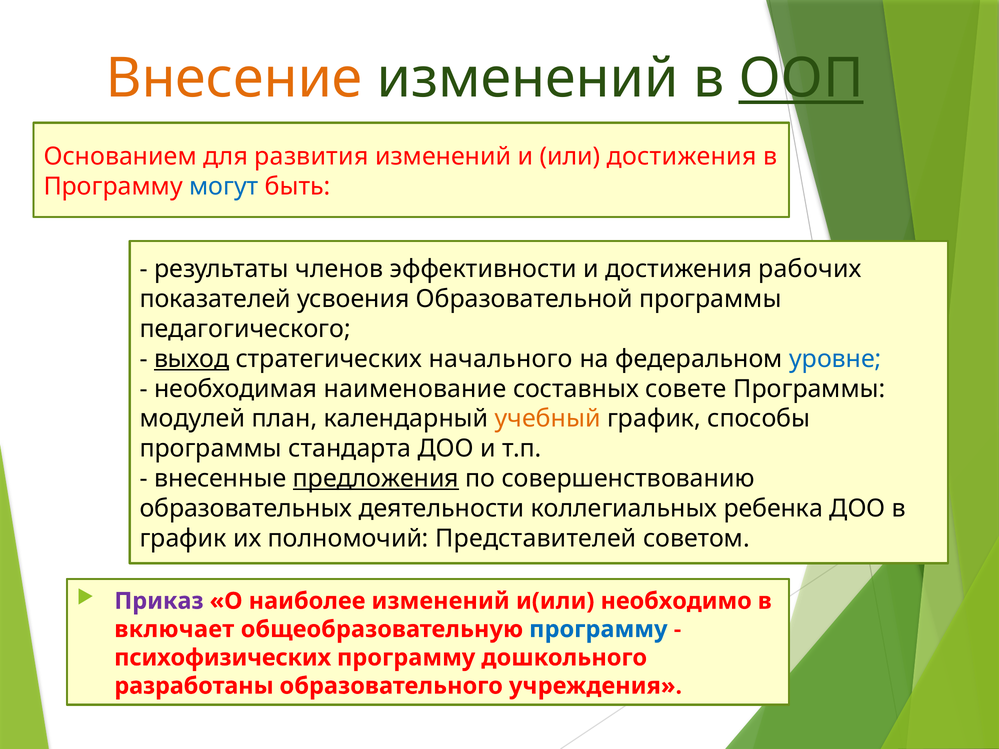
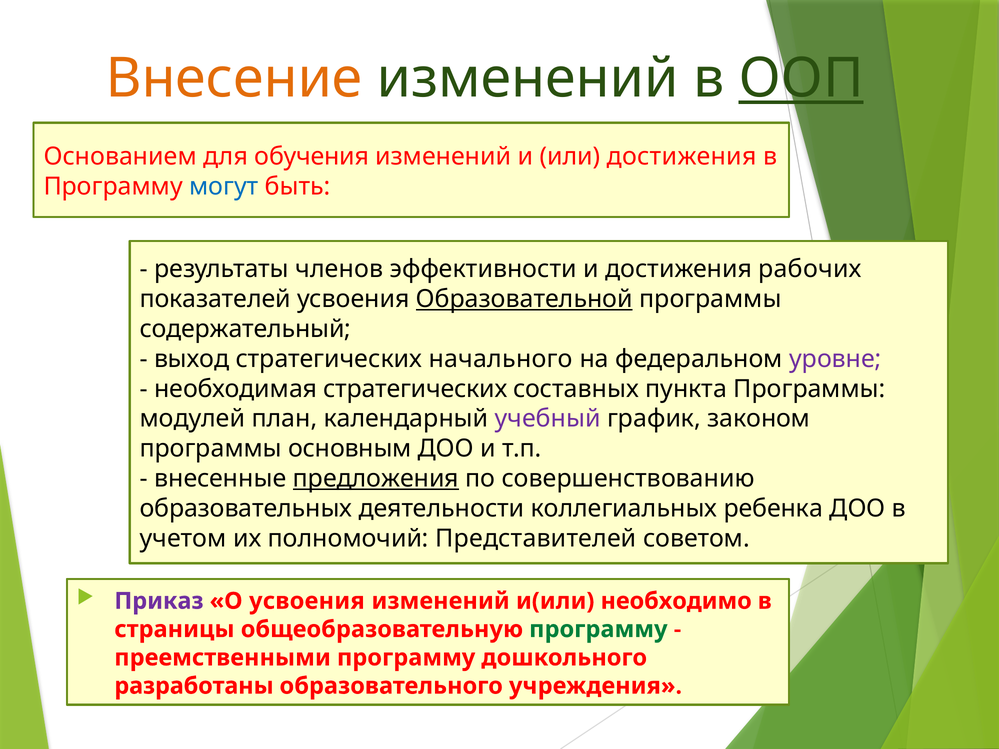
развития: развития -> обучения (312, 157)
Образовательной underline: none -> present (524, 299)
педагогического: педагогического -> содержательный (245, 329)
выход underline: present -> none (192, 359)
уровне colour: blue -> purple (835, 359)
необходимая наименование: наименование -> стратегических (415, 389)
совете: совете -> пункта (686, 389)
учебный colour: orange -> purple (548, 419)
способы: способы -> законом (759, 419)
стандарта: стандарта -> основным (350, 449)
график: график -> учетом (183, 539)
О наиболее: наиболее -> усвоения (307, 601)
включает: включает -> страницы (174, 630)
программу colour: blue -> green (598, 630)
психофизических: психофизических -> преемственными (223, 658)
